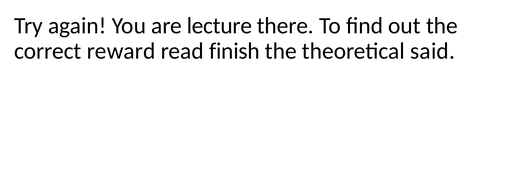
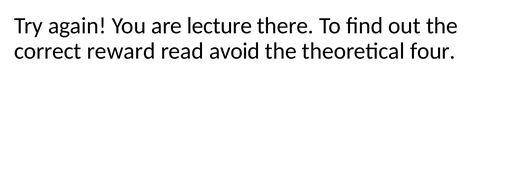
finish: finish -> avoid (234, 51)
said: said -> four (433, 51)
